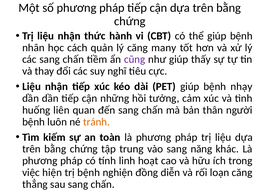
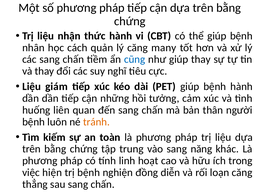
cũng colour: purple -> blue (135, 60)
giúp thấy: thấy -> thay (201, 60)
nhận: nhận -> giám (57, 87)
bệnh nhạy: nhạy -> hành (241, 87)
